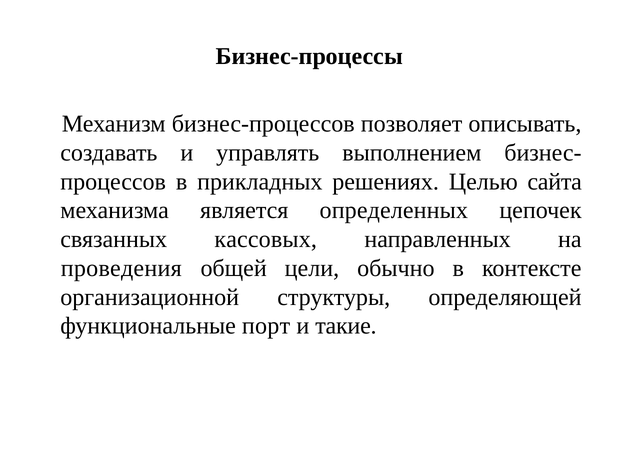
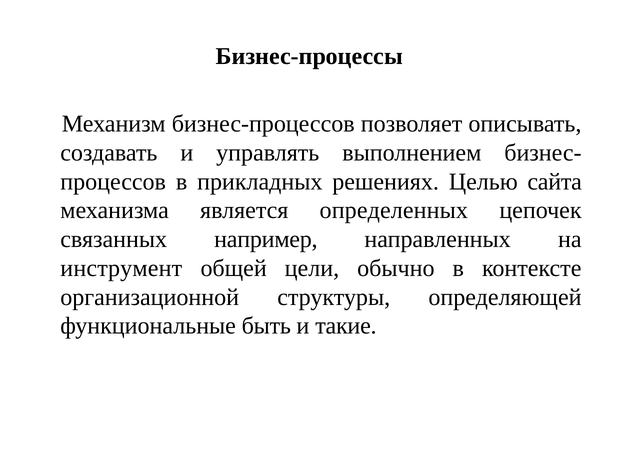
кассовых: кассовых -> например (266, 239)
проведения: проведения -> инструмент (121, 268)
порт: порт -> быть (266, 325)
